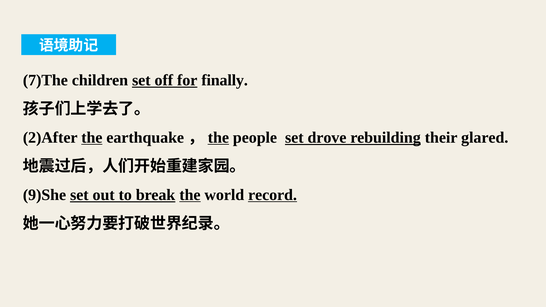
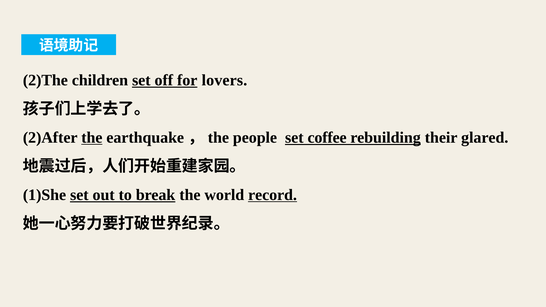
7)The: 7)The -> 2)The (45, 80)
finally: finally -> lovers (224, 80)
the underline: present -> none (218, 138)
drove: drove -> coffee (327, 138)
9)She: 9)She -> 1)She (45, 195)
the underline: present -> none (190, 195)
